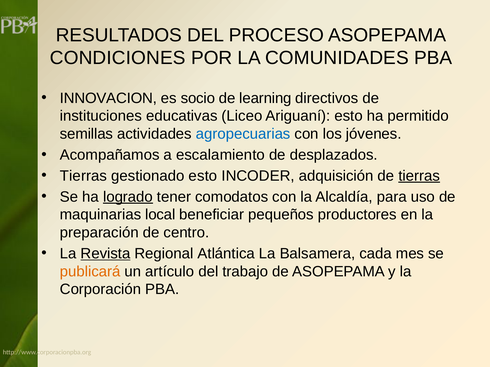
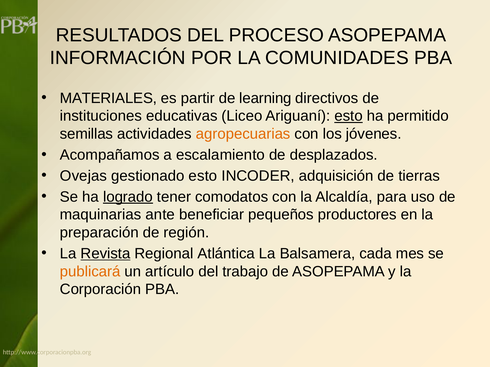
CONDICIONES: CONDICIONES -> INFORMACIÓN (118, 58)
INNOVACION: INNOVACION -> MATERIALES (108, 98)
socio: socio -> partir (198, 98)
esto underline: none -> present (349, 116)
agropecuarias colour: blue -> orange (243, 134)
Tierras: Tierras -> Ovejas (84, 176)
tierras underline: present -> none (419, 176)
local: local -> ante (160, 215)
centro: centro -> región (186, 233)
